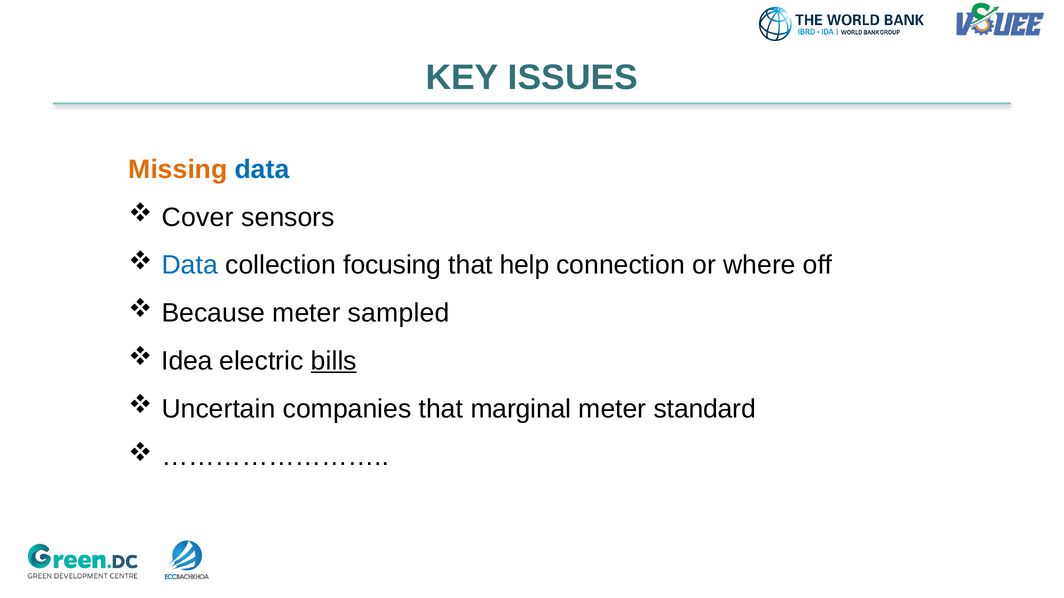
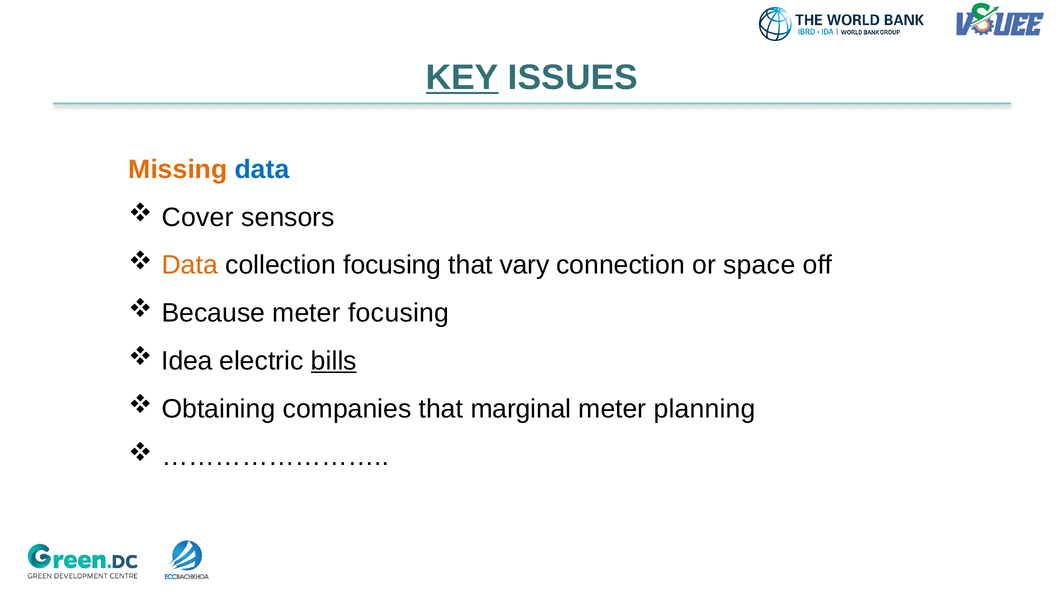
KEY underline: none -> present (462, 78)
Data colour: blue -> orange (190, 265)
help: help -> vary (525, 265)
where: where -> space (759, 265)
meter sampled: sampled -> focusing (399, 313)
Uncertain: Uncertain -> Obtaining (219, 409)
standard: standard -> planning (705, 409)
